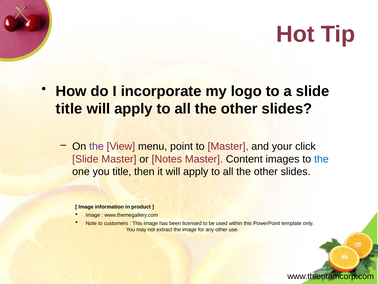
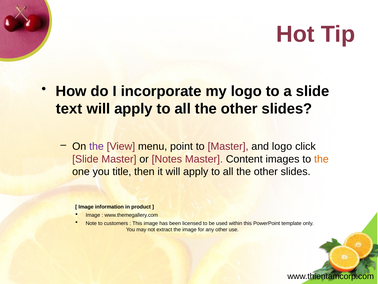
title: title -> text (69, 109)
and your: your -> logo (282, 146)
the colour: blue -> orange (321, 159)
